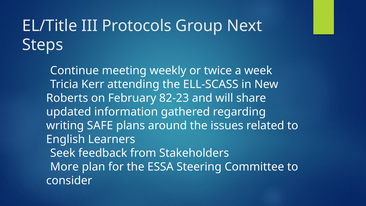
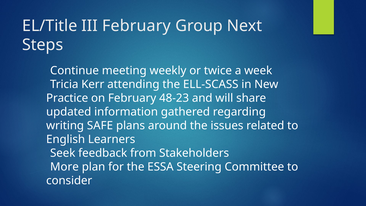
III Protocols: Protocols -> February (137, 26)
Roberts: Roberts -> Practice (67, 98)
82-23: 82-23 -> 48-23 (174, 98)
